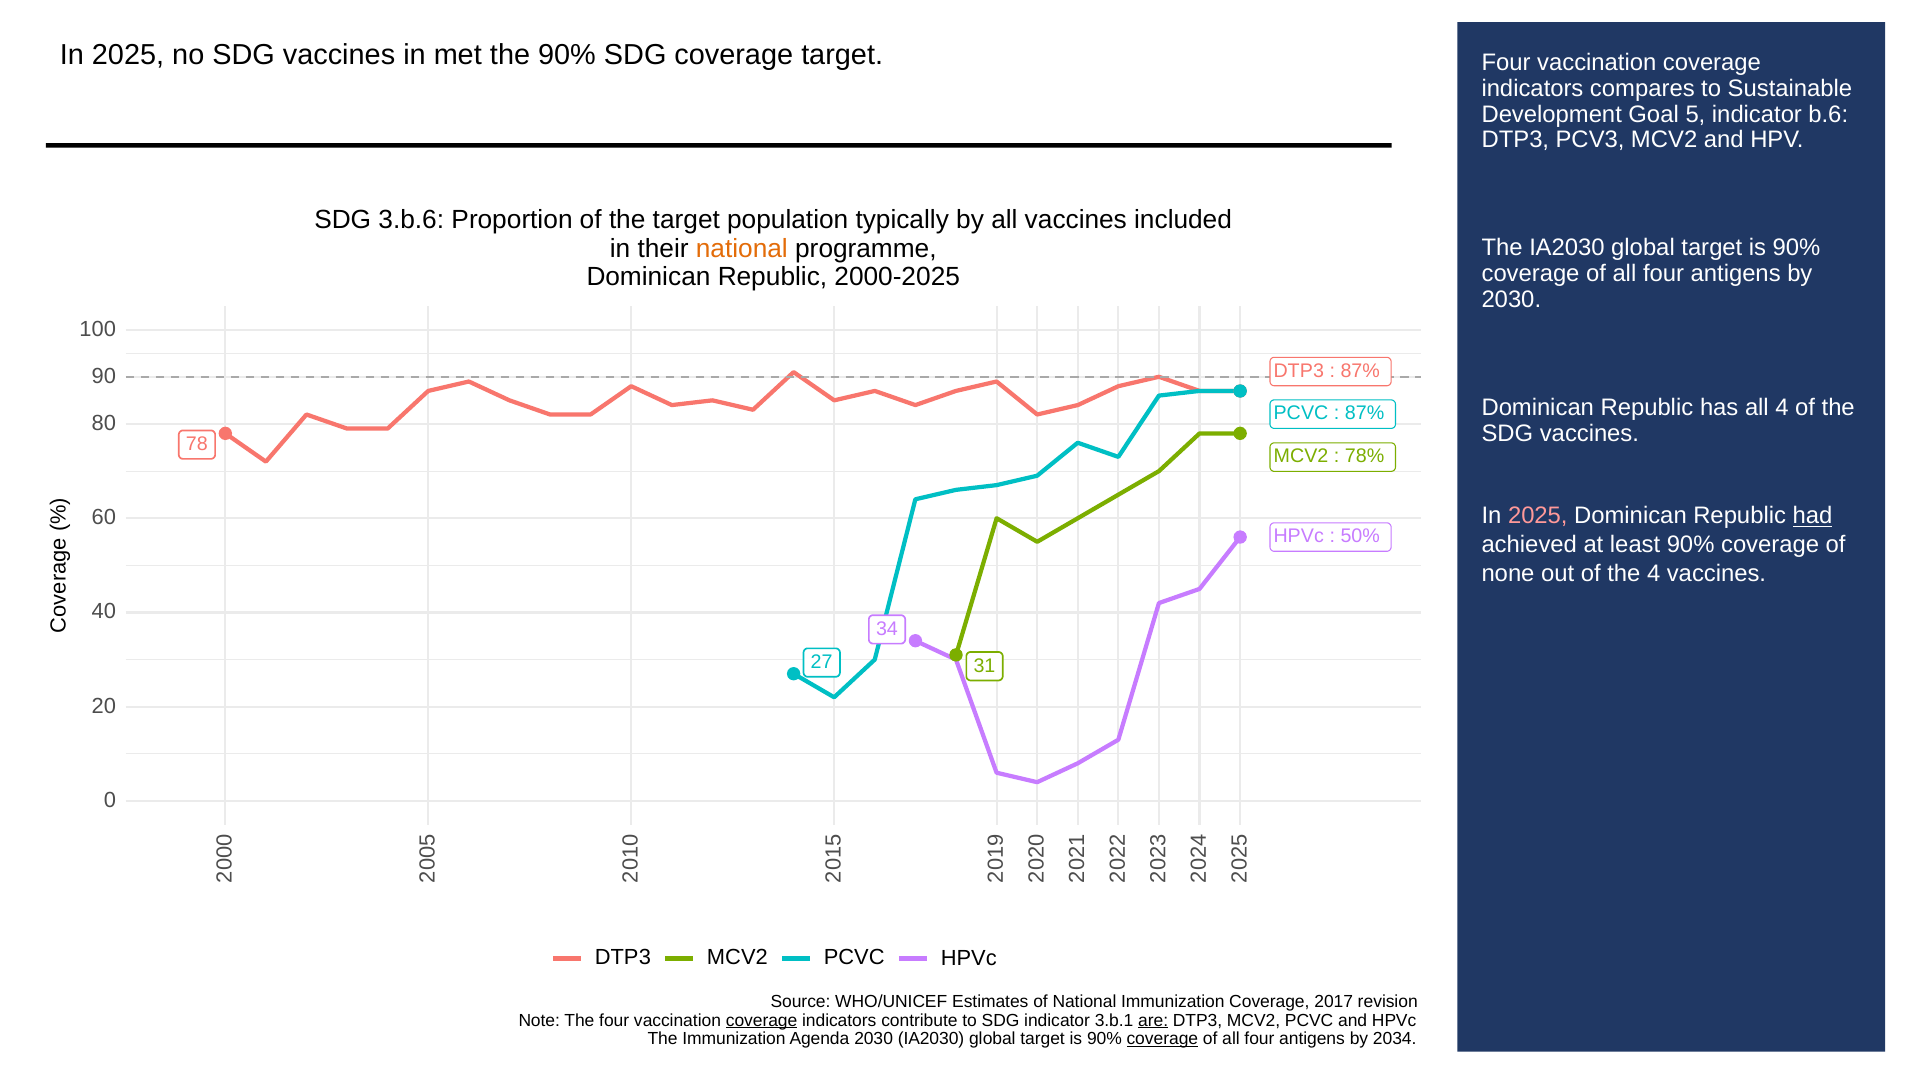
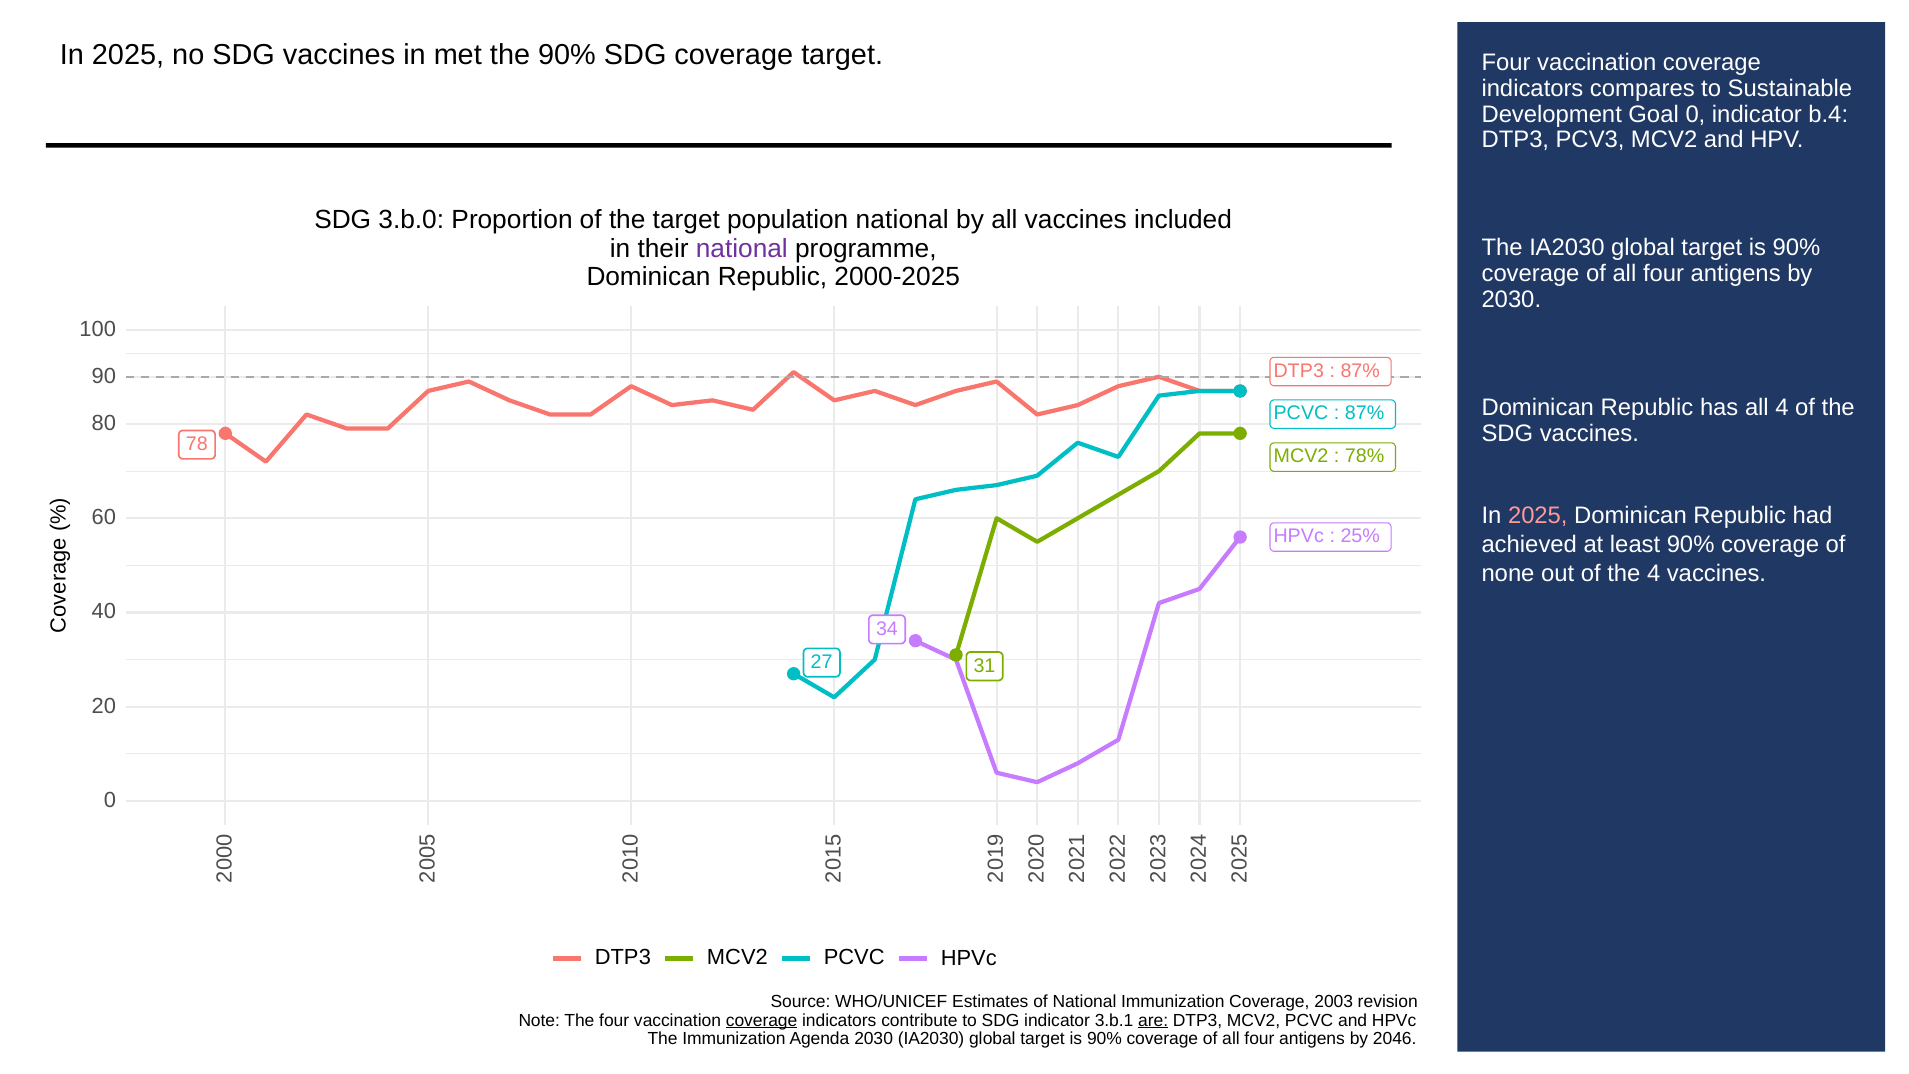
Goal 5: 5 -> 0 (1695, 114)
b.6: b.6 -> b.4 (1828, 114)
3.b.6: 3.b.6 -> 3.b.0 (411, 220)
population typically: typically -> national (902, 220)
national colour: orange -> purple (742, 248)
had underline: present -> none (1813, 516)
50%: 50% -> 25% (1360, 536)
2017: 2017 -> 2003 (1334, 1001)
coverage underline: present -> none (1162, 1039)
2034: 2034 -> 2046 (1395, 1039)
